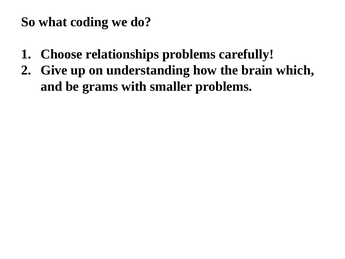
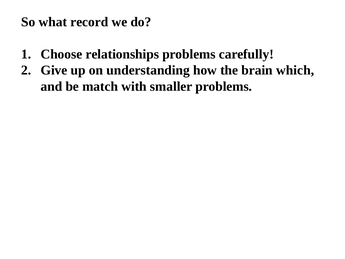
coding: coding -> record (89, 22)
grams: grams -> match (100, 86)
